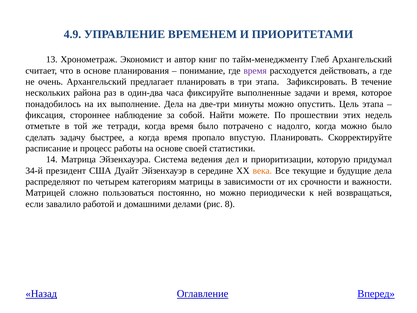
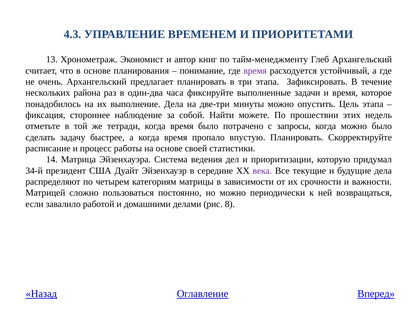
4.9: 4.9 -> 4.3 (73, 34)
действовать: действовать -> устойчивый (345, 71)
надолго: надолго -> запросы (294, 126)
века colour: orange -> purple (262, 171)
